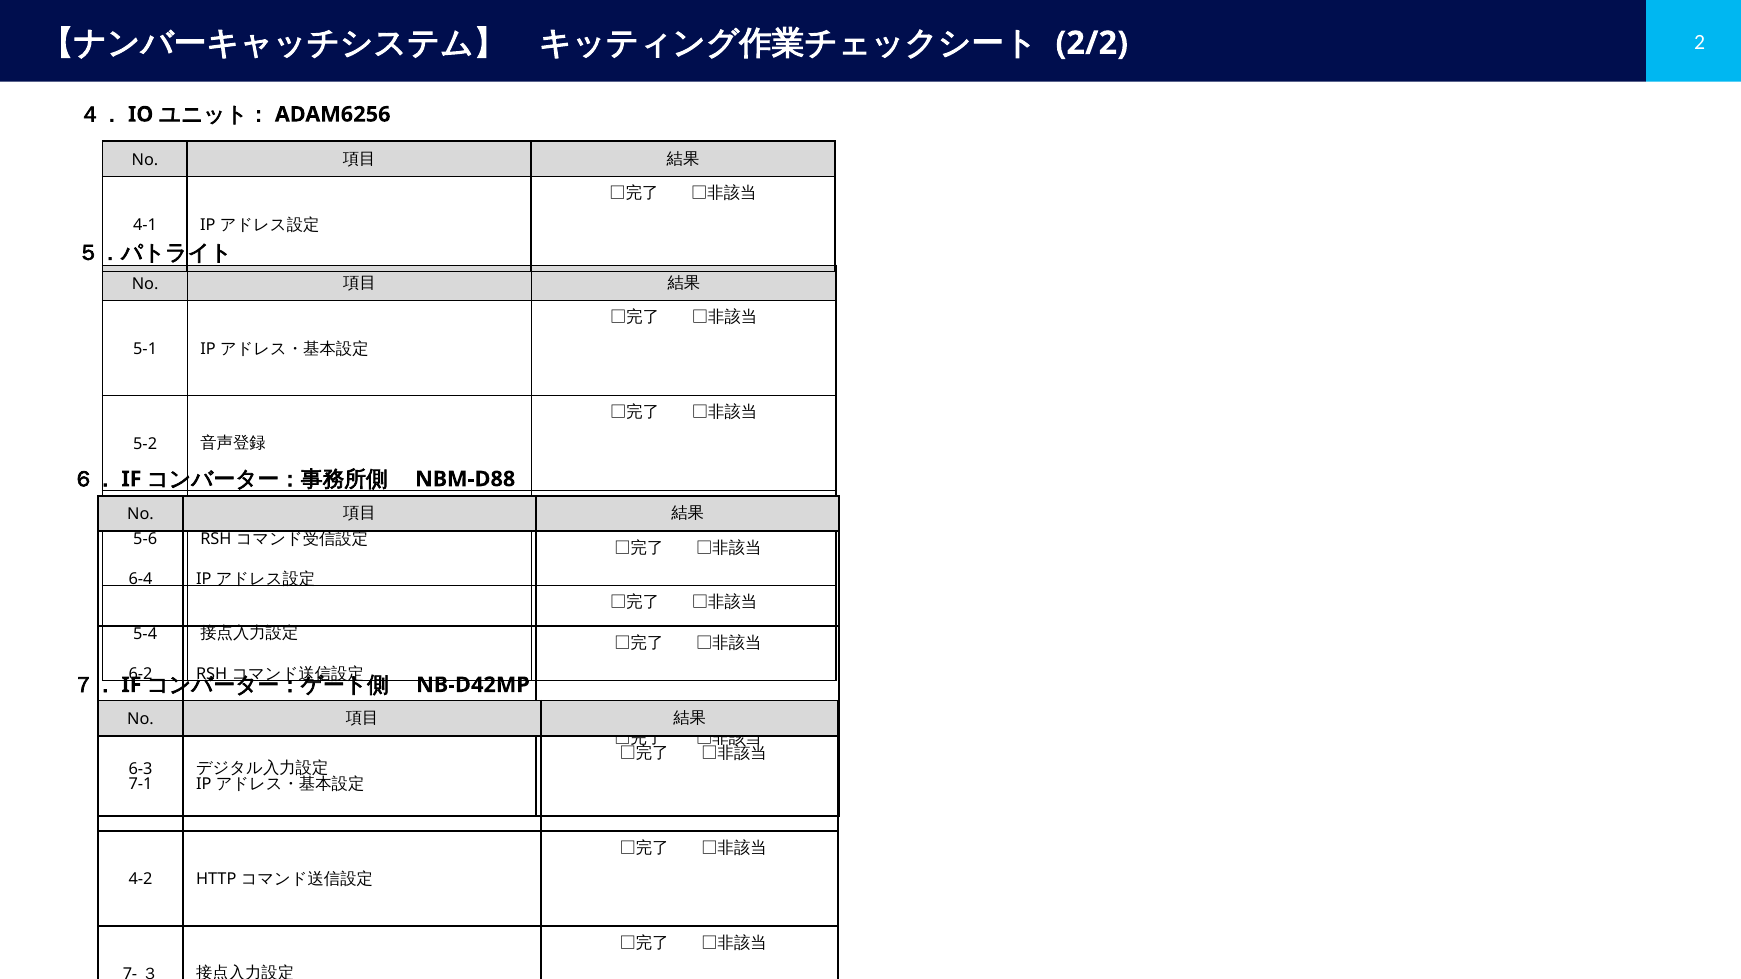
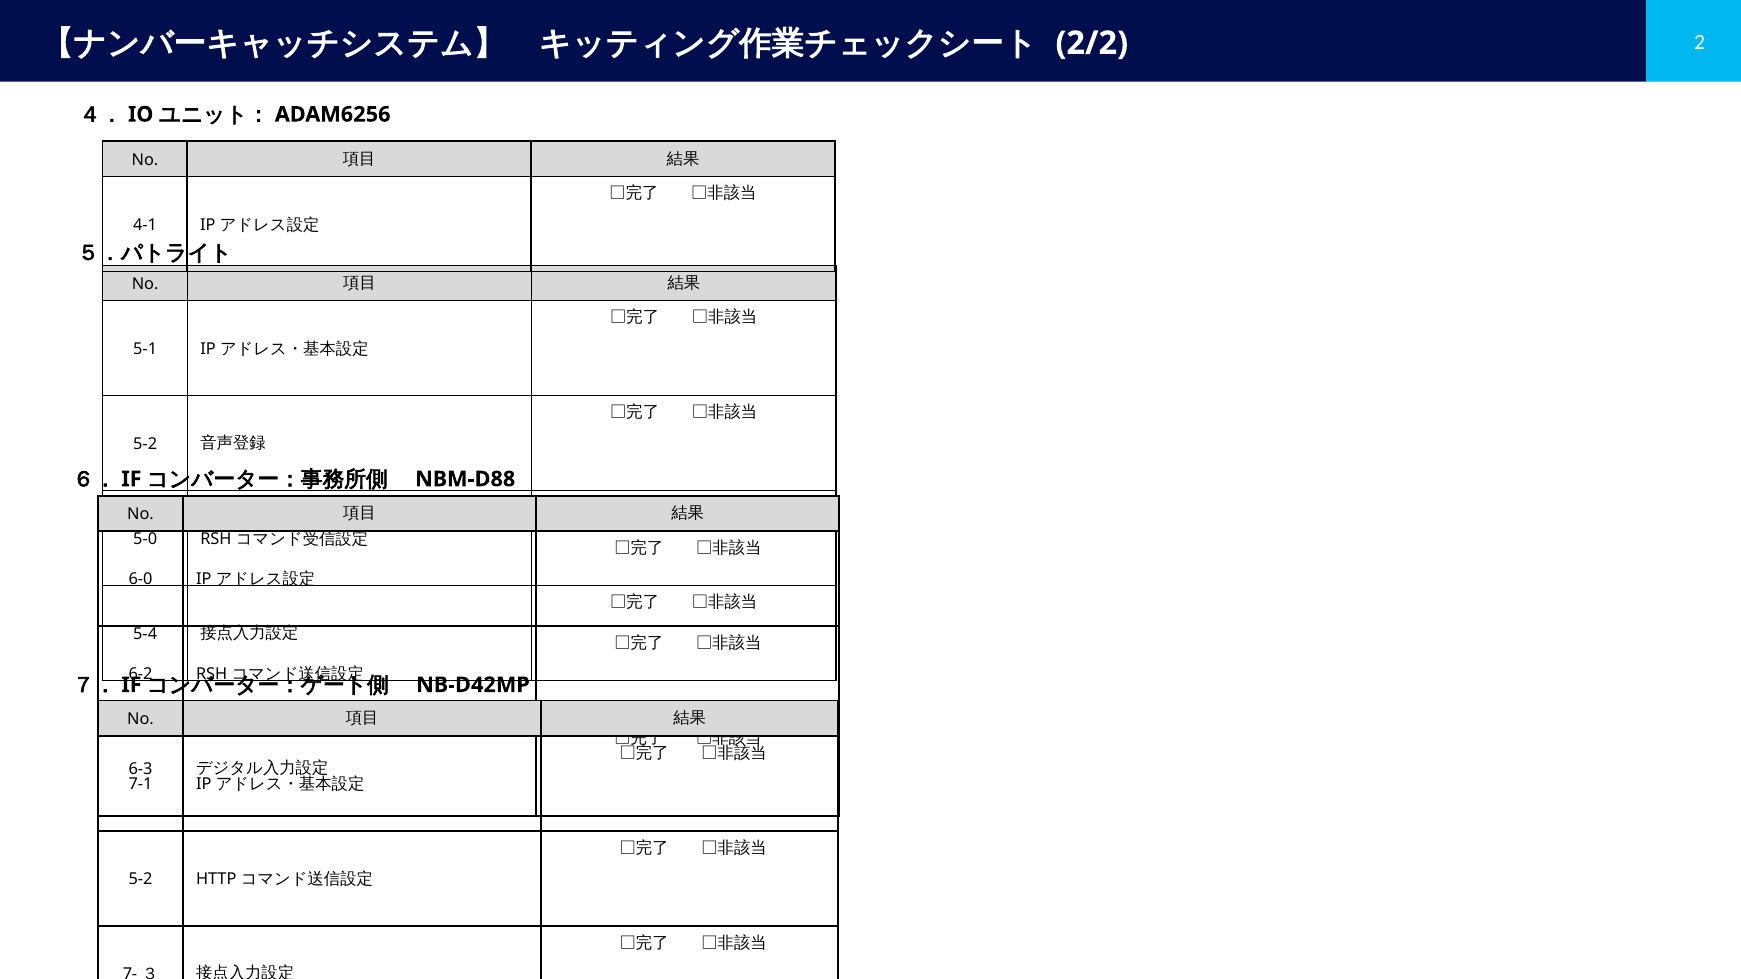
5-6: 5-6 -> 5-0 (145, 539)
6-4: 6-4 -> 6-0 (141, 580)
4-2: 4-2 -> 5-2 (141, 880)
